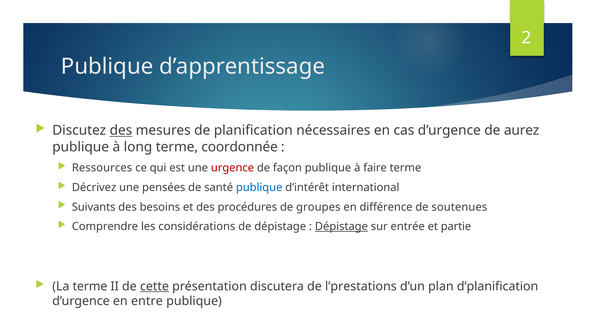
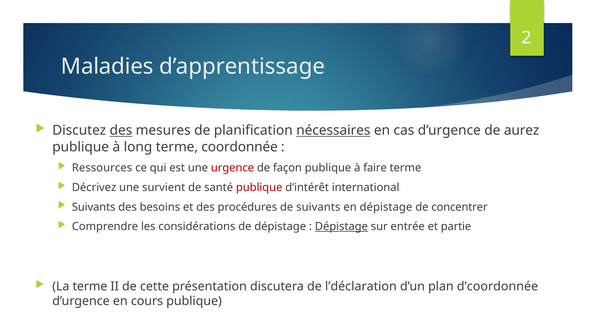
Publique: Publique -> Maladies (107, 66)
nécessaires underline: none -> present (333, 131)
pensées: pensées -> survient (164, 188)
publique colour: blue -> red (259, 188)
de groupes: groupes -> suivants (318, 207)
en différence: différence -> dépistage (386, 207)
soutenues: soutenues -> concentrer (459, 207)
cette underline: present -> none (154, 286)
l’prestations: l’prestations -> l’déclaration (361, 286)
d’planification: d’planification -> d’coordonnée (497, 286)
entre: entre -> cours (147, 301)
